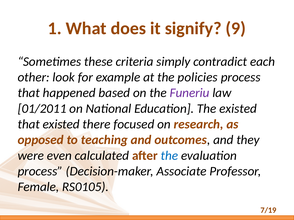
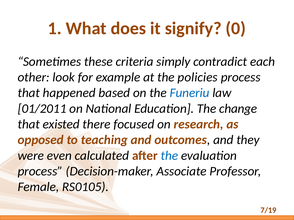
9: 9 -> 0 (236, 28)
Funeriu colour: purple -> blue (190, 93)
The existed: existed -> change (238, 109)
